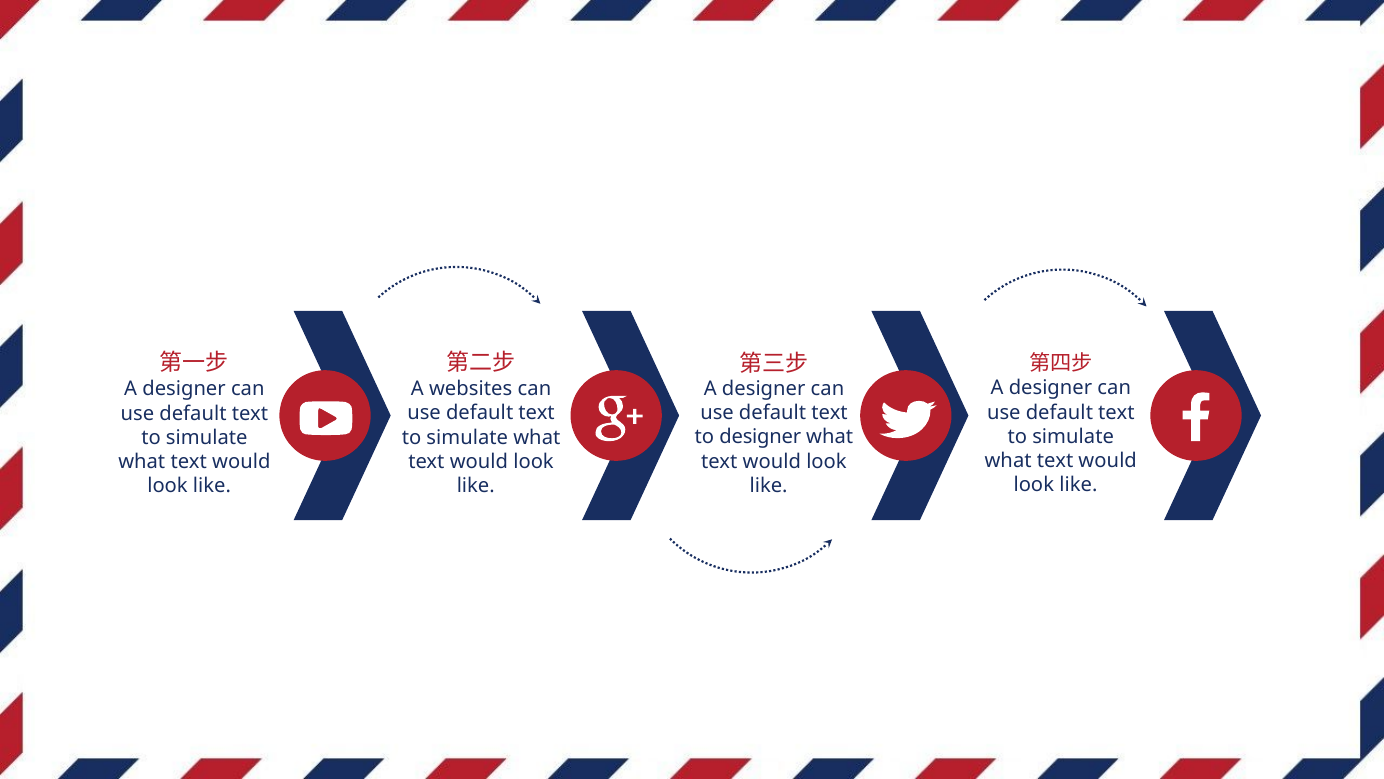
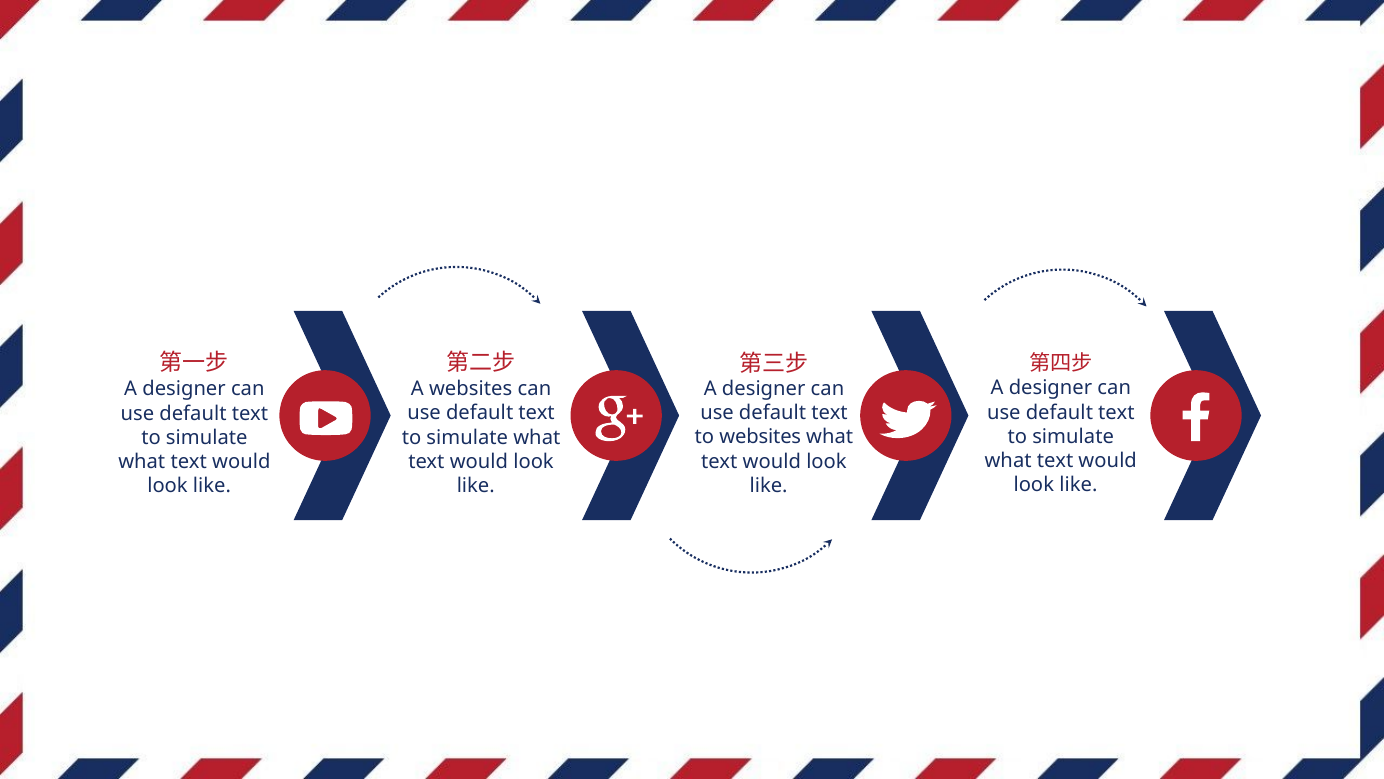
to designer: designer -> websites (760, 437)
